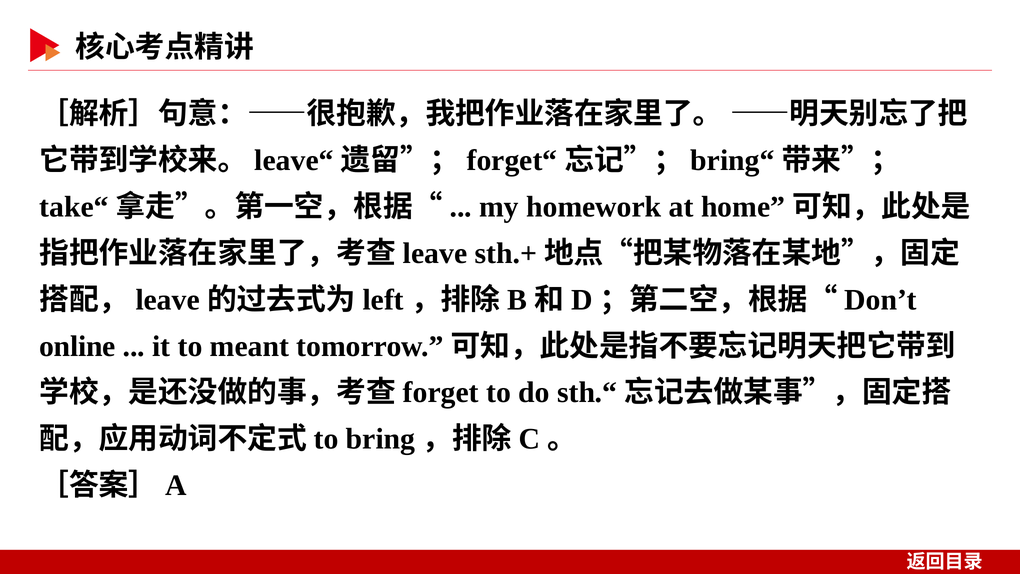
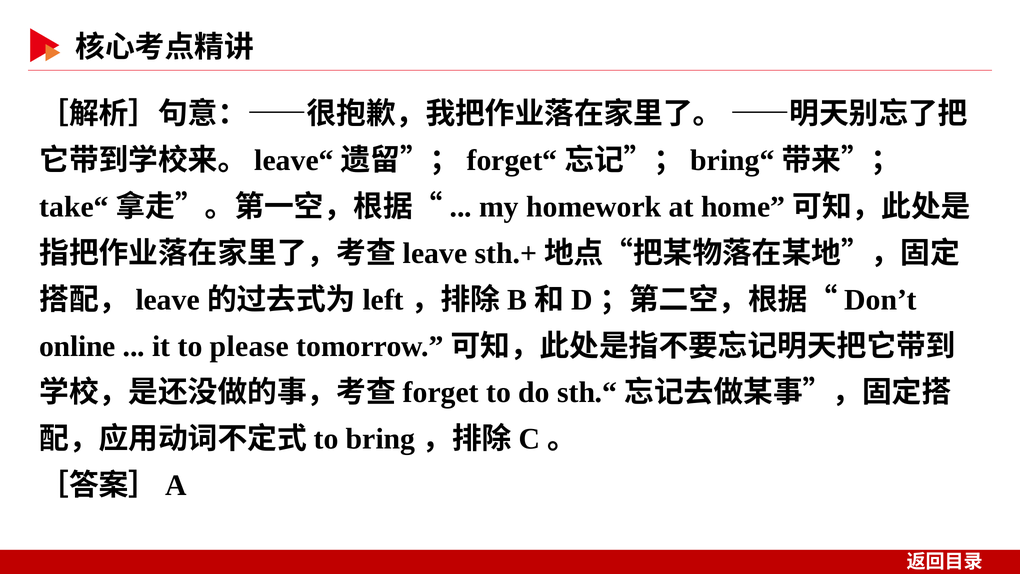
meant: meant -> please (249, 346)
